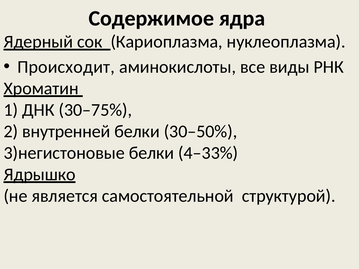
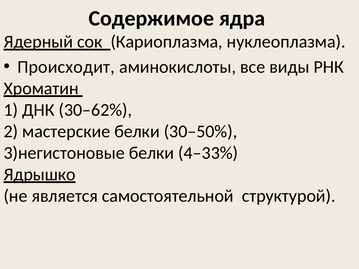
30–75%: 30–75% -> 30–62% (95, 110)
внутренней: внутренней -> мастерские (66, 132)
